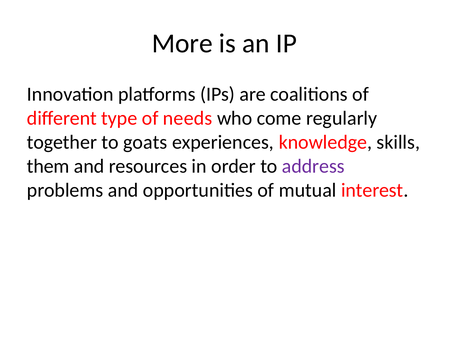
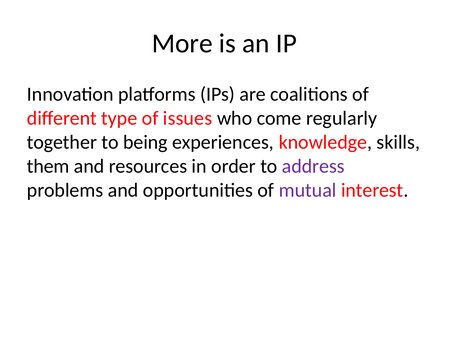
needs: needs -> issues (188, 118)
goats: goats -> being (145, 142)
mutual colour: black -> purple (308, 190)
